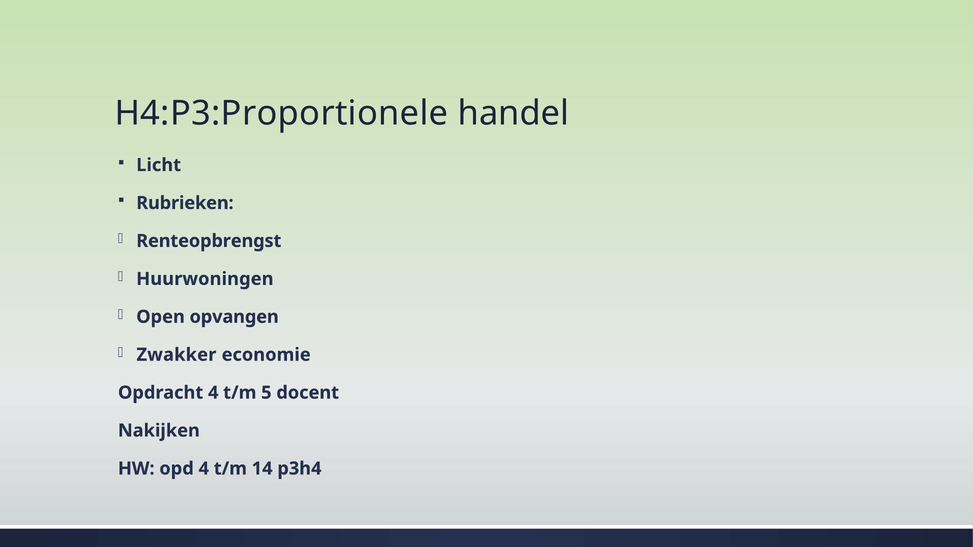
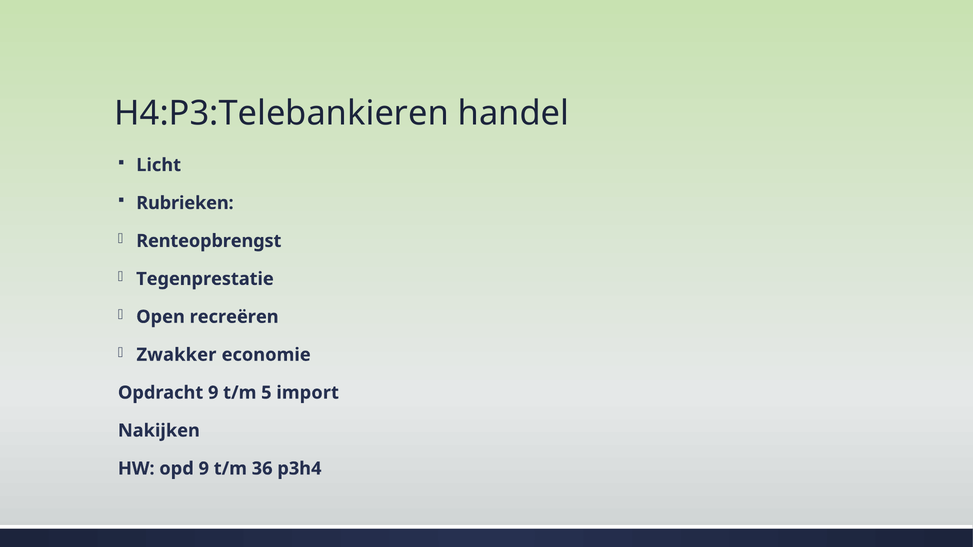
H4:P3:Proportionele: H4:P3:Proportionele -> H4:P3:Telebankieren (282, 113)
Huurwoningen: Huurwoningen -> Tegenprestatie (205, 279)
opvangen: opvangen -> recreëren (234, 317)
Opdracht 4: 4 -> 9 (213, 393)
docent: docent -> import (308, 393)
opd 4: 4 -> 9 (204, 469)
14: 14 -> 36 (262, 469)
